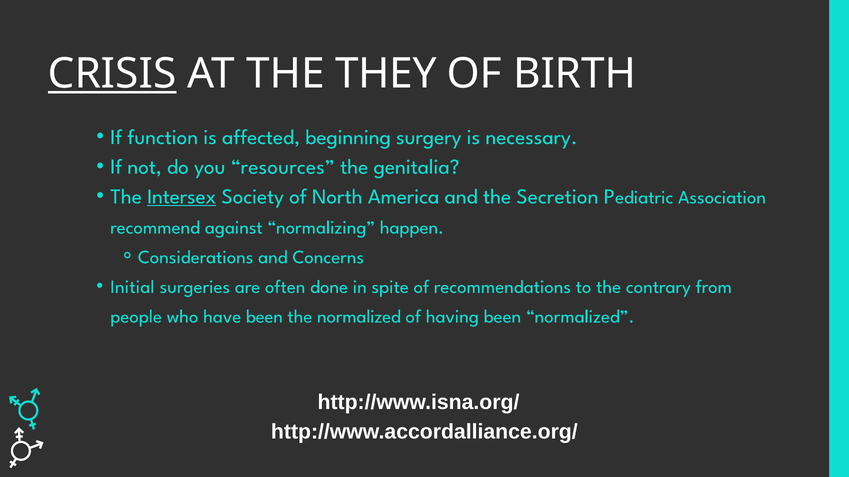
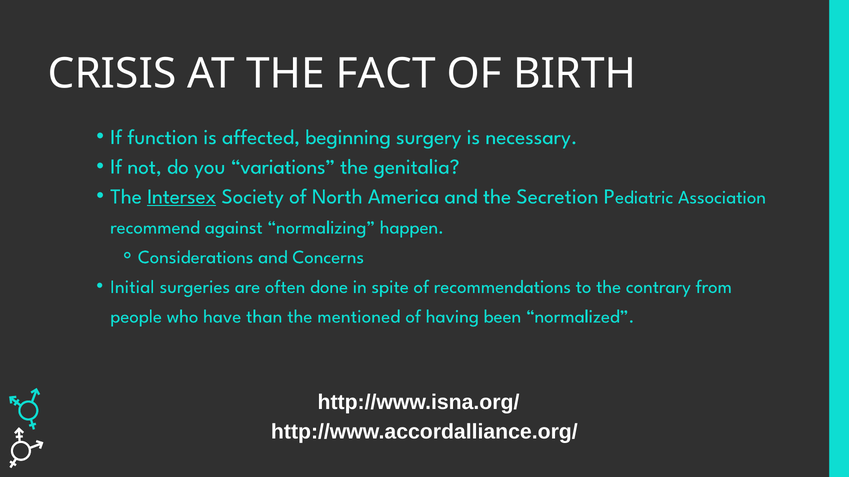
CRISIS underline: present -> none (112, 74)
THEY: THEY -> FACT (386, 74)
resources: resources -> variations (283, 167)
have been: been -> than (264, 317)
the normalized: normalized -> mentioned (359, 317)
